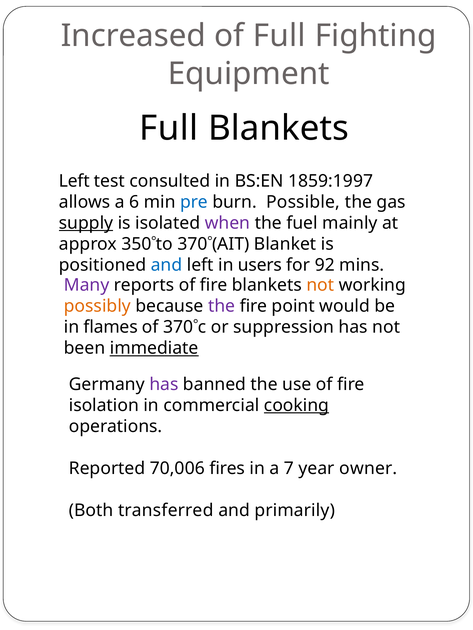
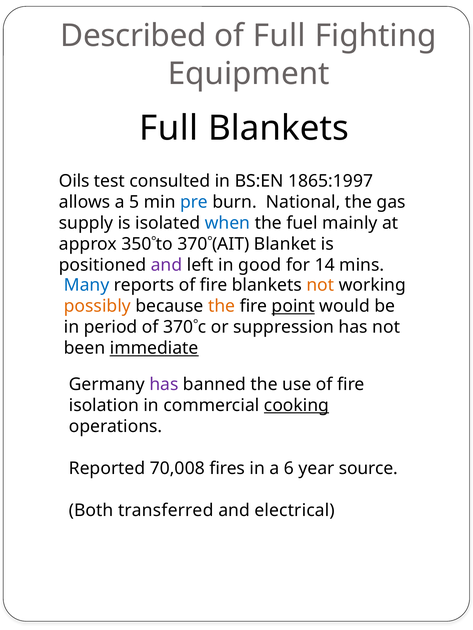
Increased: Increased -> Described (133, 36)
Left: Left -> Oils (74, 181)
1859:1997: 1859:1997 -> 1865:1997 (331, 181)
6: 6 -> 5 (134, 202)
Possible: Possible -> National (303, 202)
supply underline: present -> none (86, 223)
when colour: purple -> blue (227, 223)
and colour: blue -> purple (167, 265)
users: users -> good (260, 265)
92: 92 -> 14 (325, 265)
Many colour: purple -> blue (87, 285)
the colour: purple -> orange (222, 306)
point underline: none -> present (293, 306)
flames: flames -> period (111, 328)
70,006: 70,006 -> 70,008 (177, 469)
7: 7 -> 6 (289, 469)
owner: owner -> source (368, 469)
primarily: primarily -> electrical (295, 511)
